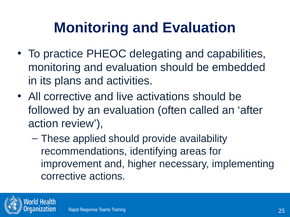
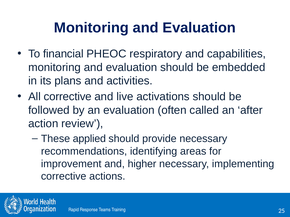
practice: practice -> financial (63, 54)
delegating: delegating -> respiratory (156, 54)
provide availability: availability -> necessary (203, 139)
